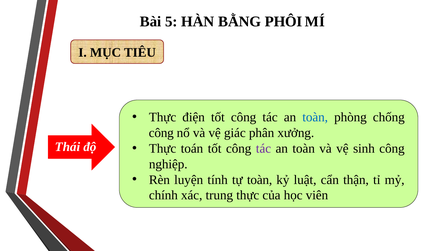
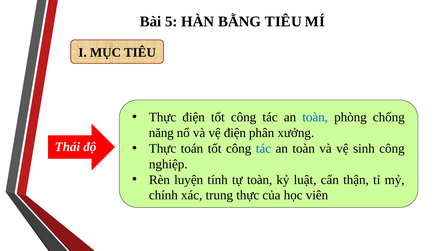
BẰNG PHÔI: PHÔI -> TIÊU (283, 21)
công: công -> năng (161, 133)
vệ giác: giác -> điện (235, 133)
tác colour: purple -> blue (263, 149)
